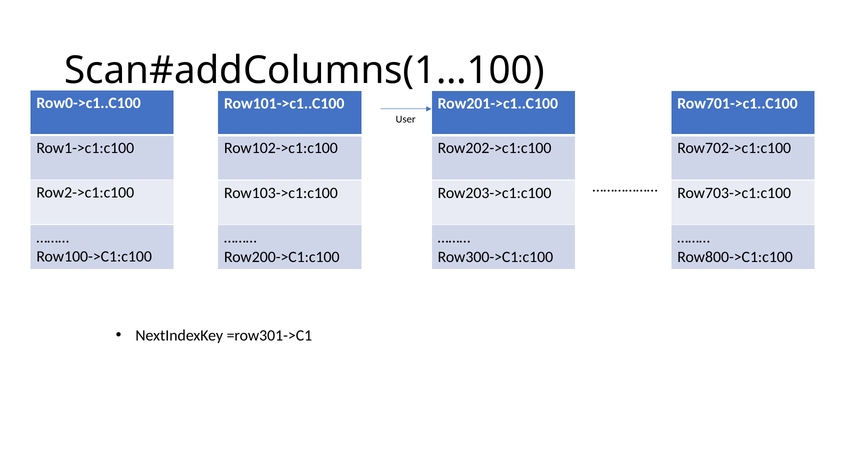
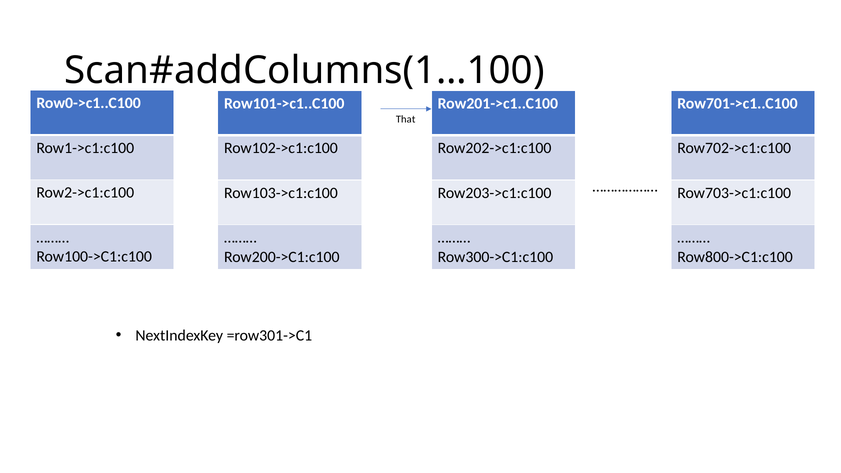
User: User -> That (406, 119)
